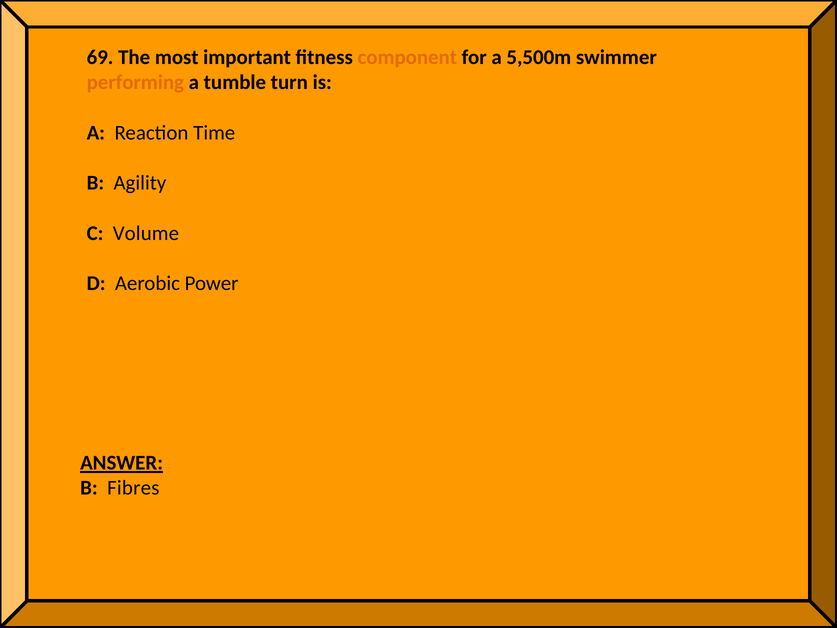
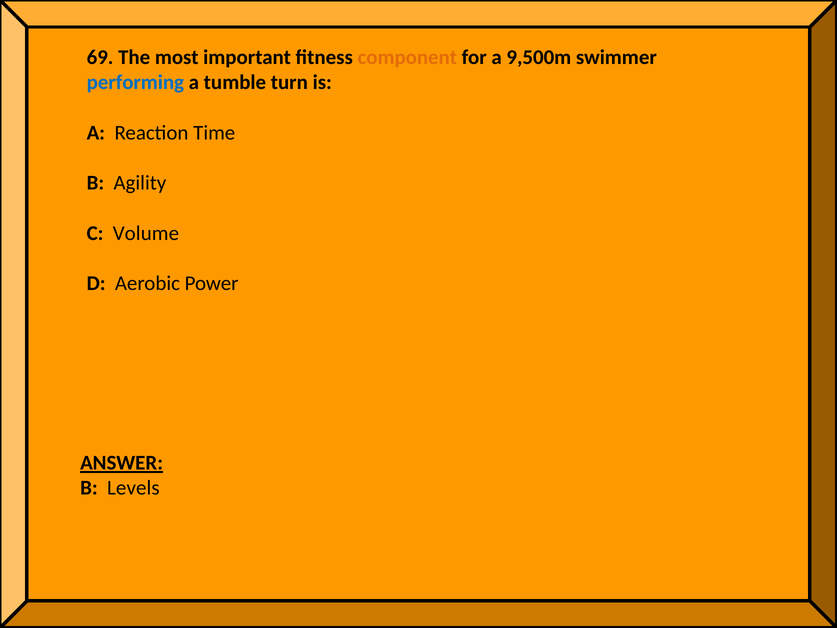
5,500m: 5,500m -> 9,500m (539, 57)
performing colour: orange -> blue (135, 82)
Fibres: Fibres -> Levels (133, 488)
